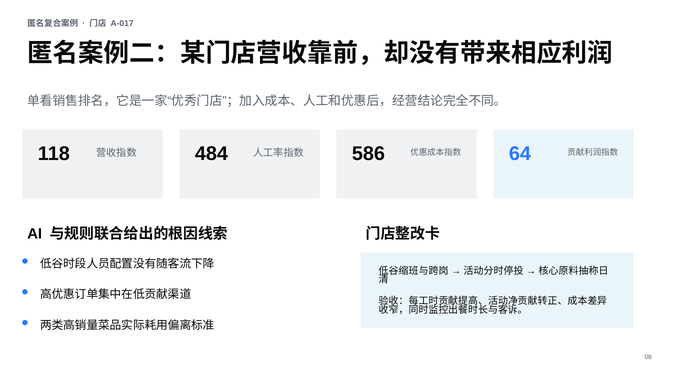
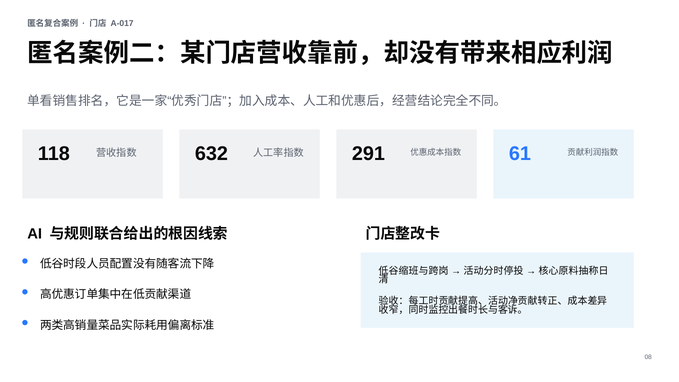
484: 484 -> 632 (211, 154)
586: 586 -> 291 (368, 154)
64: 64 -> 61 (520, 154)
